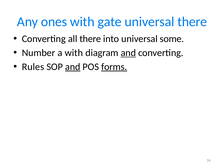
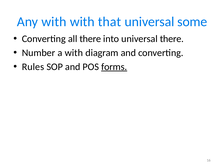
Any ones: ones -> with (54, 22)
gate: gate -> that (109, 22)
universal there: there -> some (192, 22)
universal some: some -> there (172, 39)
and underline: present -> none (128, 53)
and underline: present -> none (73, 67)
